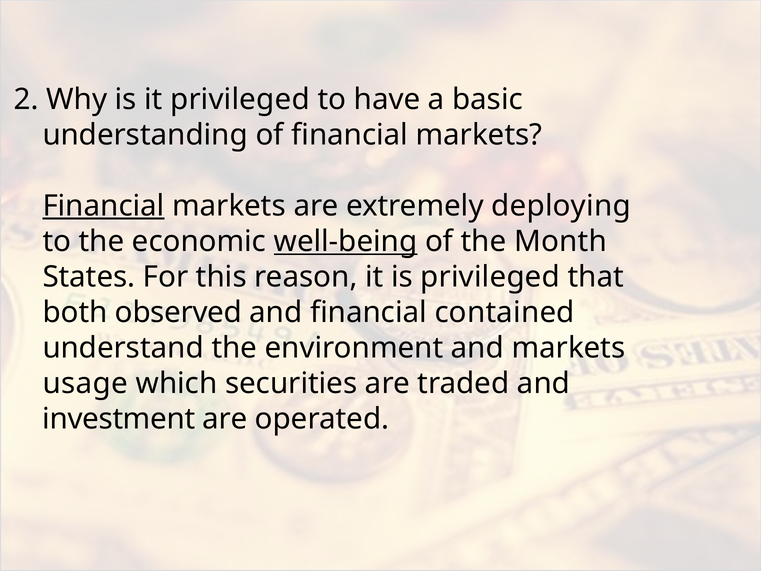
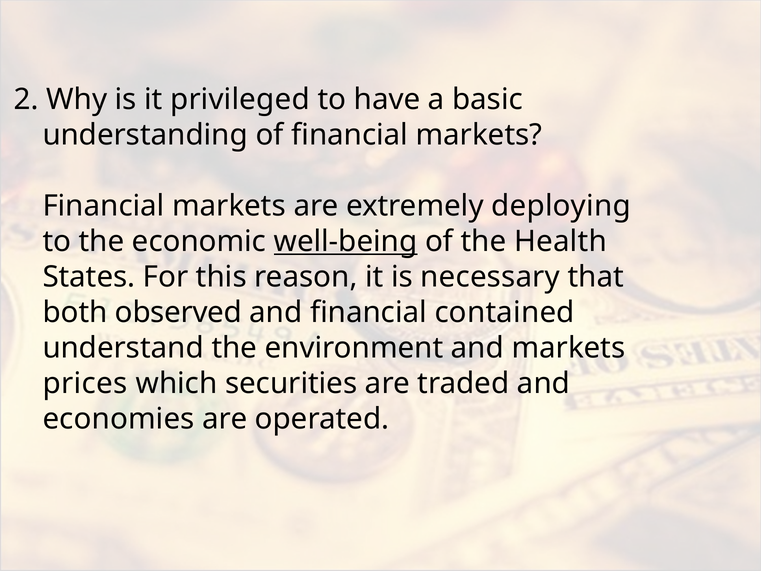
Financial underline: present -> none (104, 206)
Month: Month -> Health (560, 241)
is privileged: privileged -> necessary (490, 277)
usage: usage -> prices (85, 383)
investment: investment -> economies (119, 419)
